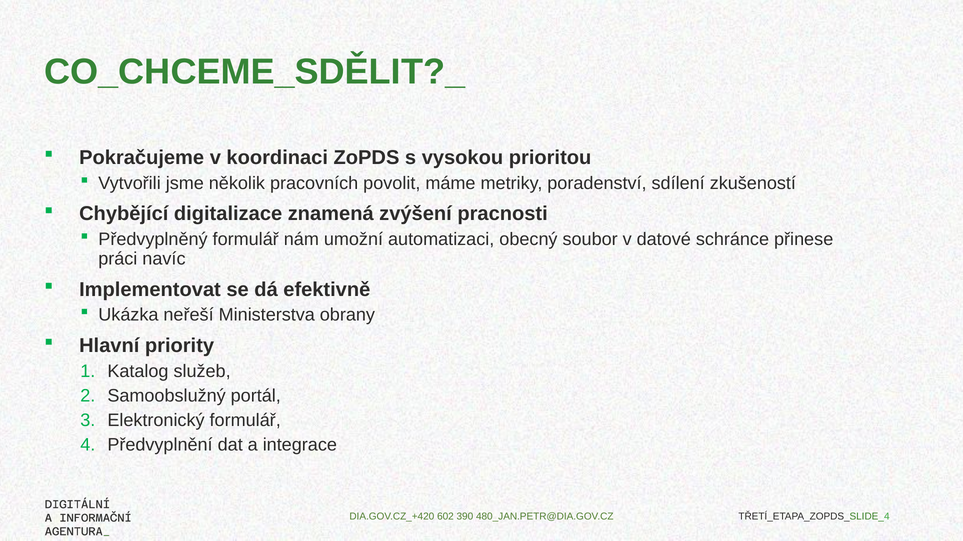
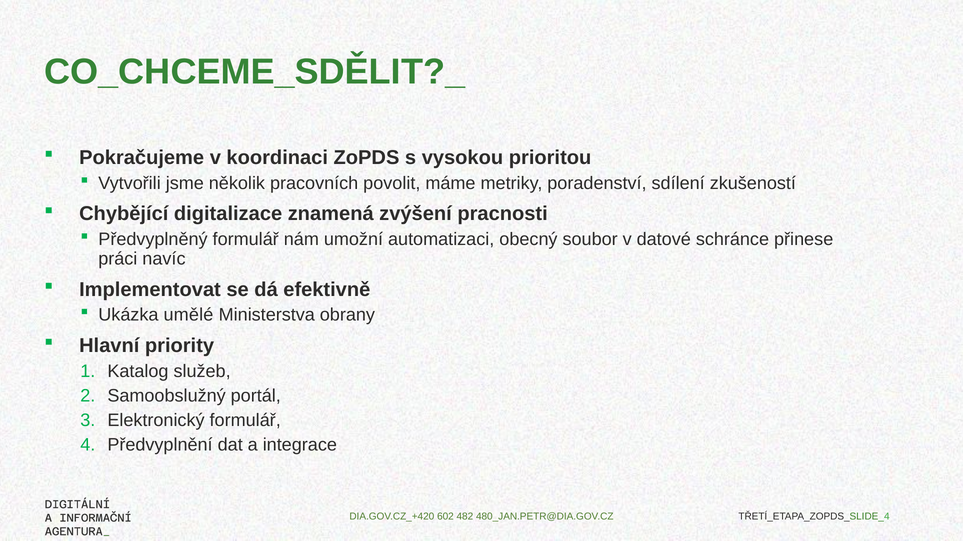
neřeší: neřeší -> umělé (188, 315)
390: 390 -> 482 (465, 517)
